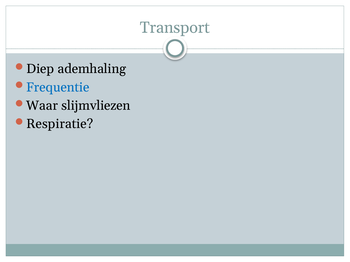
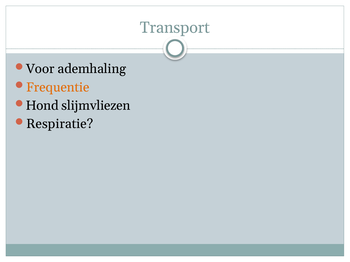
Diep: Diep -> Voor (40, 69)
Frequentie colour: blue -> orange (58, 87)
Waar: Waar -> Hond (42, 106)
